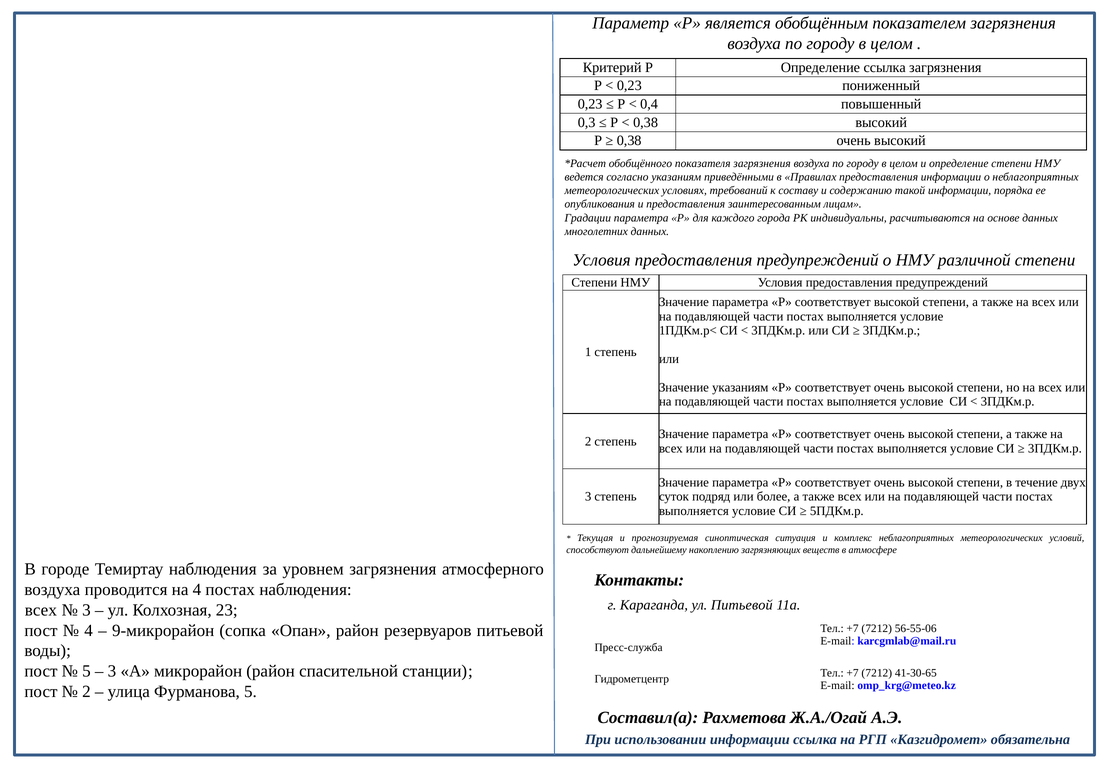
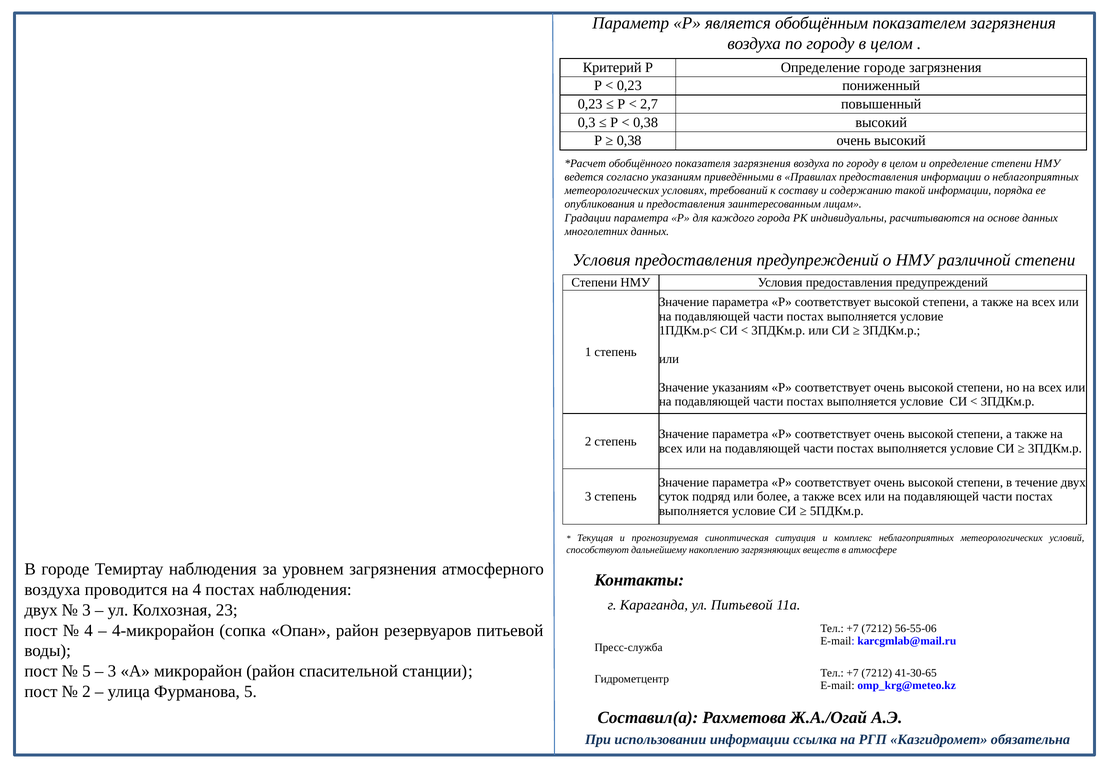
Определение ссылка: ссылка -> городе (885, 67)
0,4: 0,4 -> 2,7 (649, 104)
всех: всех -> двух (41, 610)
9-микрорайон: 9-микрорайон -> 4-микрорайон (163, 630)
